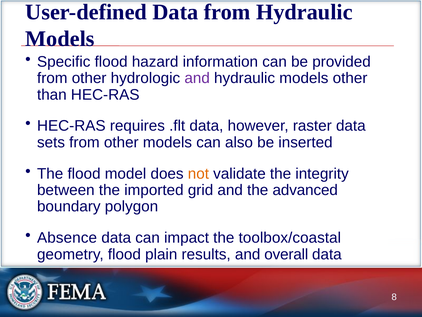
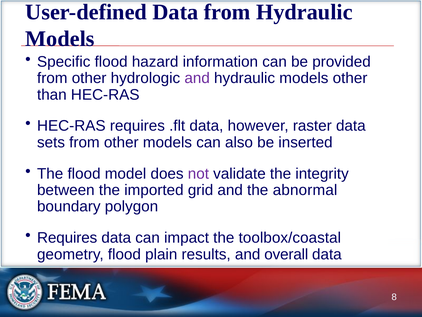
not colour: orange -> purple (198, 173)
advanced: advanced -> abnormal (305, 190)
Absence: Absence -> Requires (67, 238)
